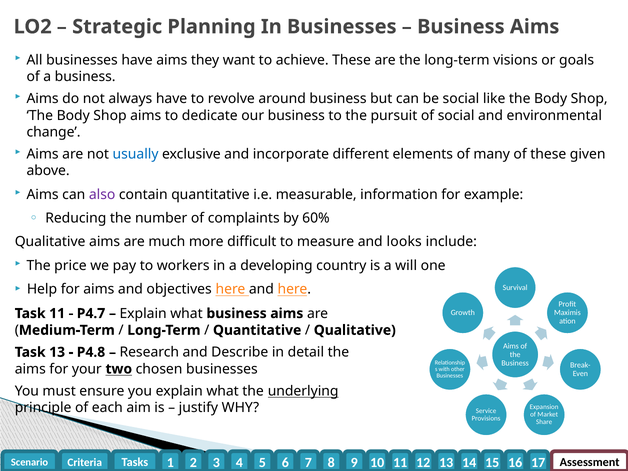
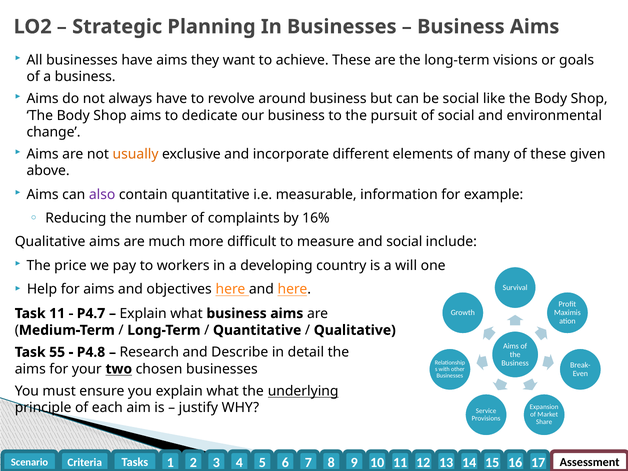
usually colour: blue -> orange (136, 154)
60%: 60% -> 16% (316, 218)
and looks: looks -> social (404, 242)
Task 13: 13 -> 55 (57, 352)
